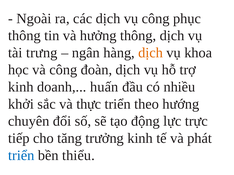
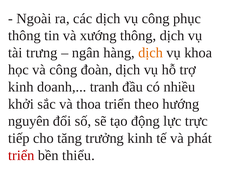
hưởng: hưởng -> xướng (98, 36)
huấn: huấn -> tranh (104, 87)
thực: thực -> thoa (89, 104)
chuyên: chuyên -> nguyên (29, 121)
triển colour: blue -> red (21, 156)
